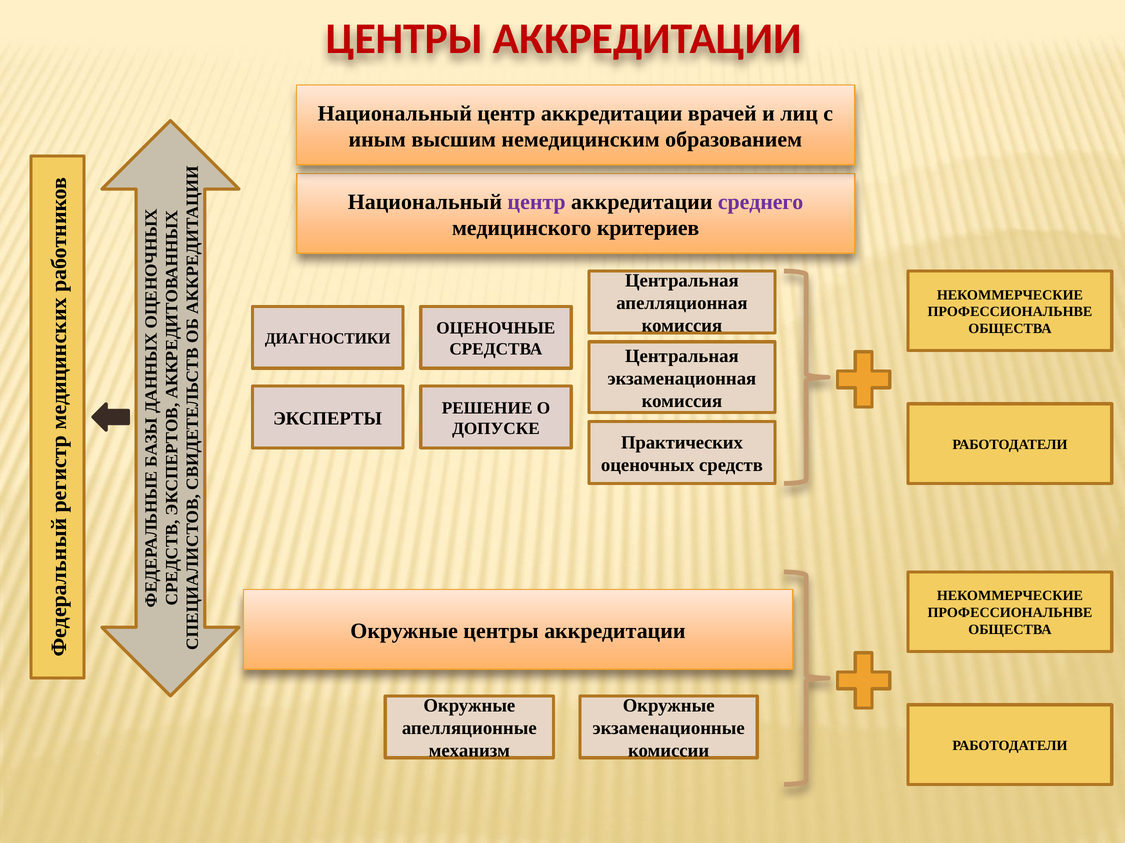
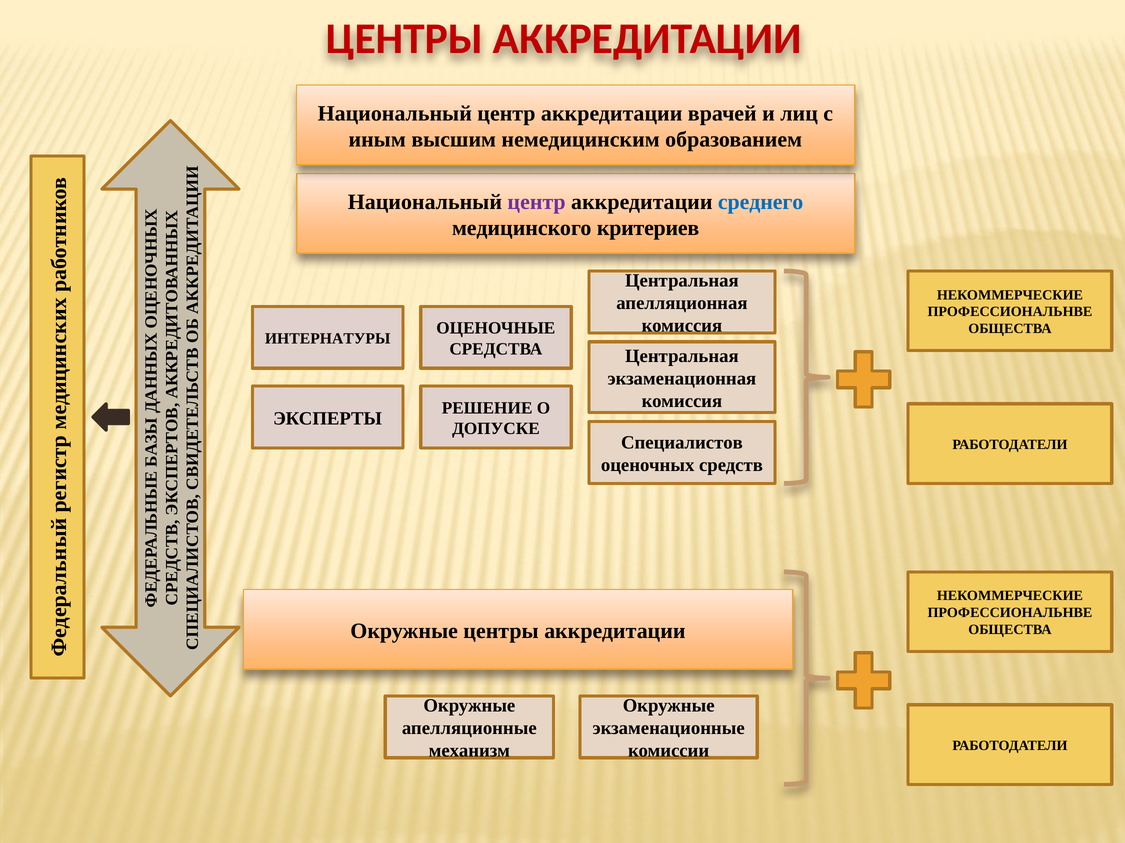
среднего colour: purple -> blue (761, 202)
ДИАГНОСТИКИ: ДИАГНОСТИКИ -> ИНТЕРНАТУРЫ (328, 339)
Практических: Практических -> Специалистов (682, 443)
